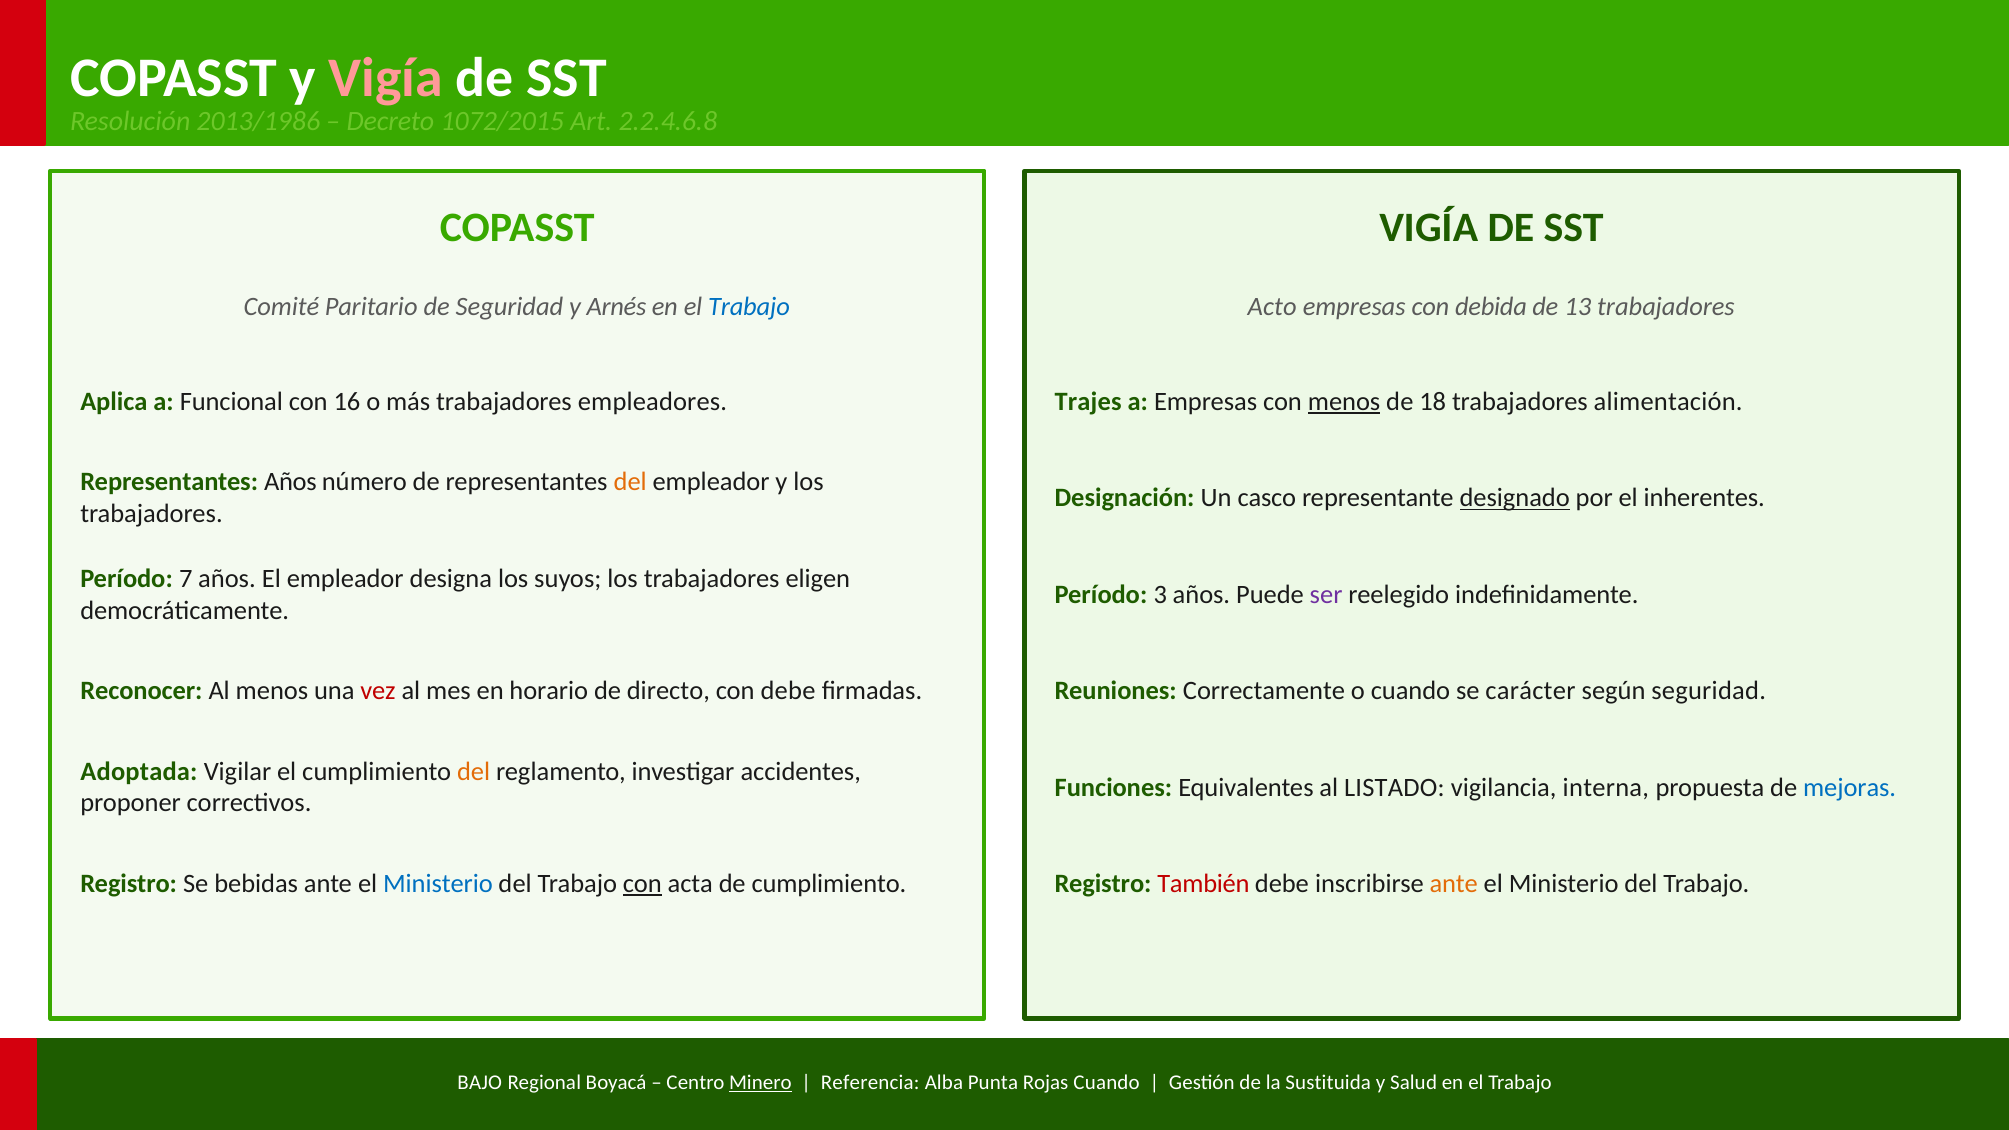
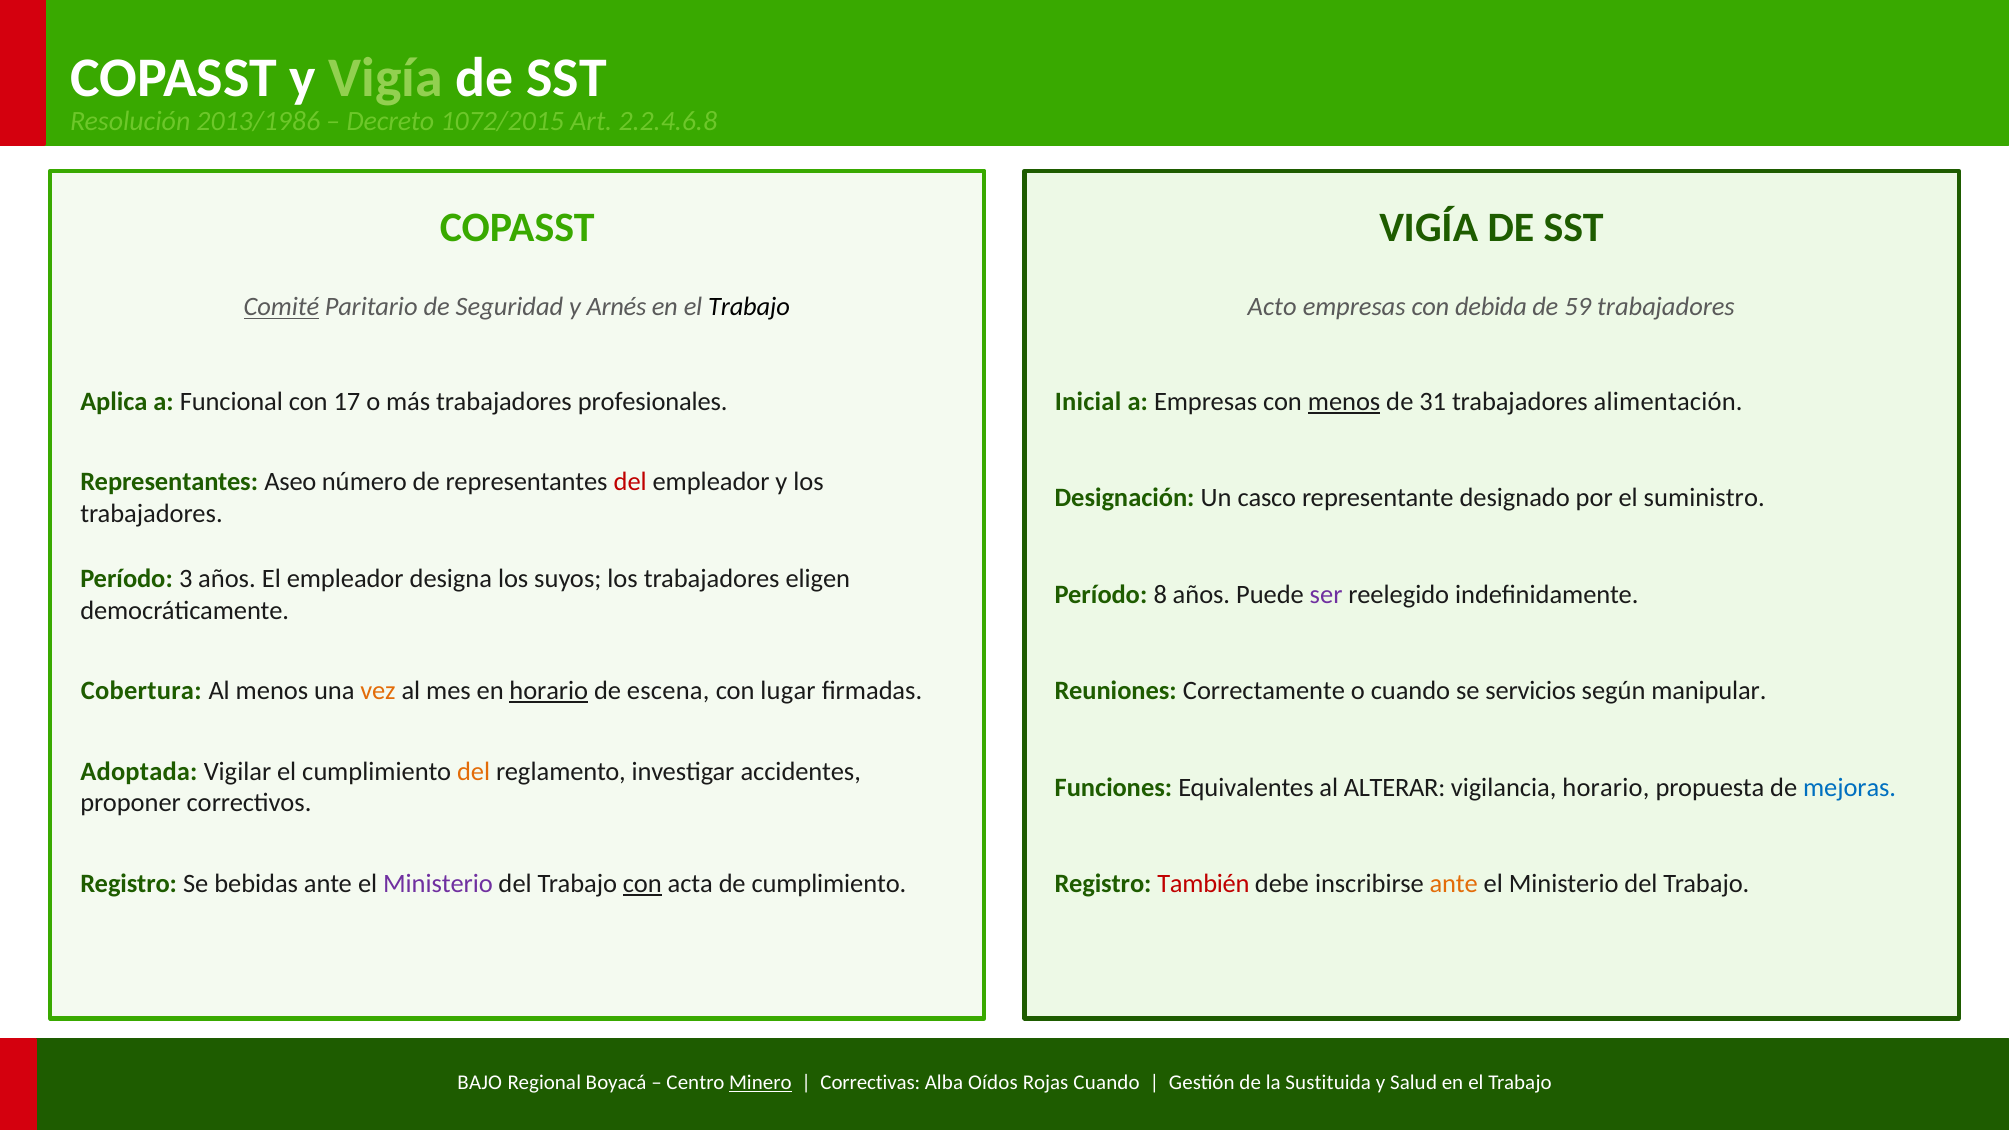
Vigía colour: pink -> light green (386, 78)
Comité underline: none -> present (281, 307)
Trabajo colour: blue -> black (749, 307)
13: 13 -> 59 (1578, 307)
16: 16 -> 17 (347, 402)
empleadores: empleadores -> profesionales (653, 402)
Trajes: Trajes -> Inicial (1088, 402)
18: 18 -> 31 (1433, 402)
Representantes Años: Años -> Aseo (290, 482)
del colour: orange -> red (630, 482)
designado underline: present -> none (1515, 498)
inherentes: inherentes -> suministro (1704, 498)
7: 7 -> 3 (186, 579)
3: 3 -> 8 (1160, 595)
Reconocer: Reconocer -> Cobertura (141, 691)
vez colour: red -> orange (378, 691)
horario underline: none -> present (549, 691)
directo: directo -> escena (668, 691)
con debe: debe -> lugar (788, 691)
carácter: carácter -> servicios (1531, 691)
según seguridad: seguridad -> manipular (1709, 691)
LISTADO: LISTADO -> ALTERAR (1395, 787)
vigilancia interna: interna -> horario (1606, 787)
Ministerio colour: blue -> purple (438, 884)
Referencia: Referencia -> Correctivas (870, 1082)
Punta: Punta -> Oídos (993, 1082)
